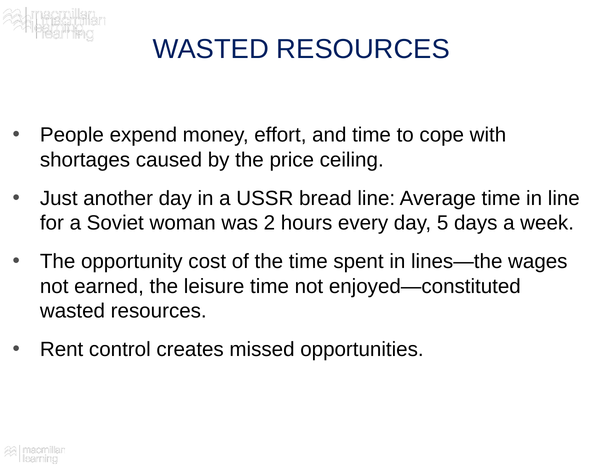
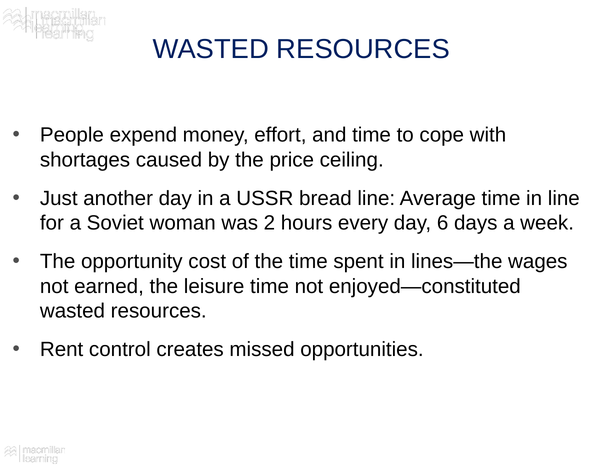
5: 5 -> 6 (443, 223)
